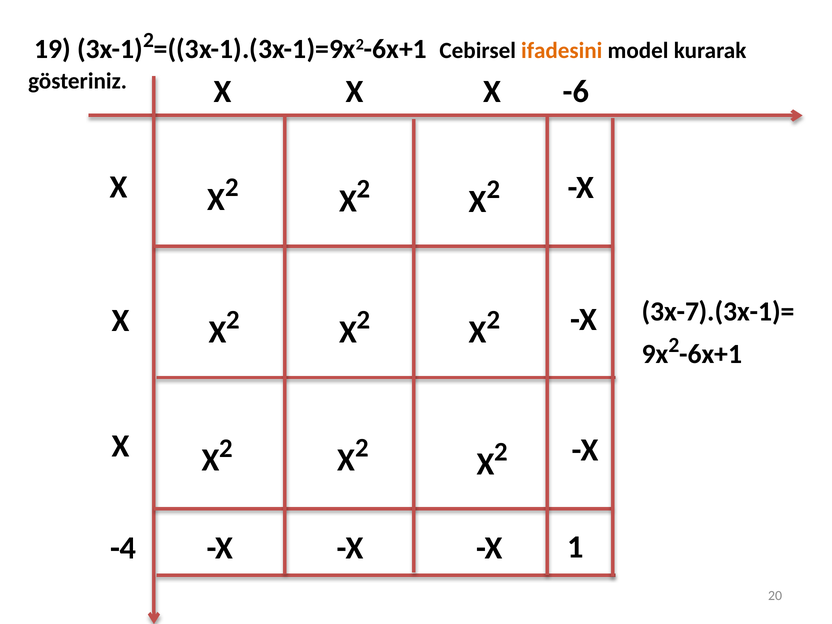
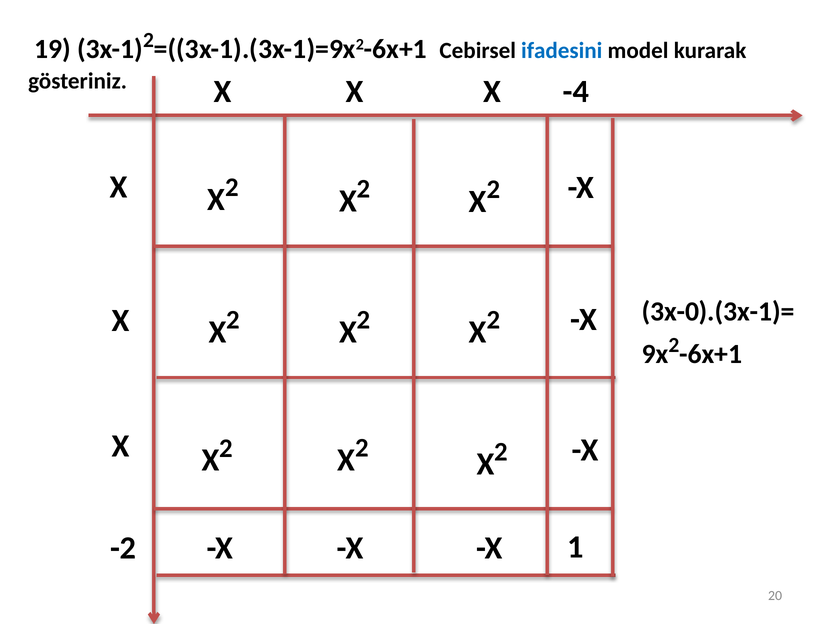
ifadesini colour: orange -> blue (562, 51)
-6: -6 -> -4 (576, 92)
3x-7).(3x-1)=: 3x-7).(3x-1)= -> 3x-0).(3x-1)= (718, 312)
-4: -4 -> -2 (123, 548)
